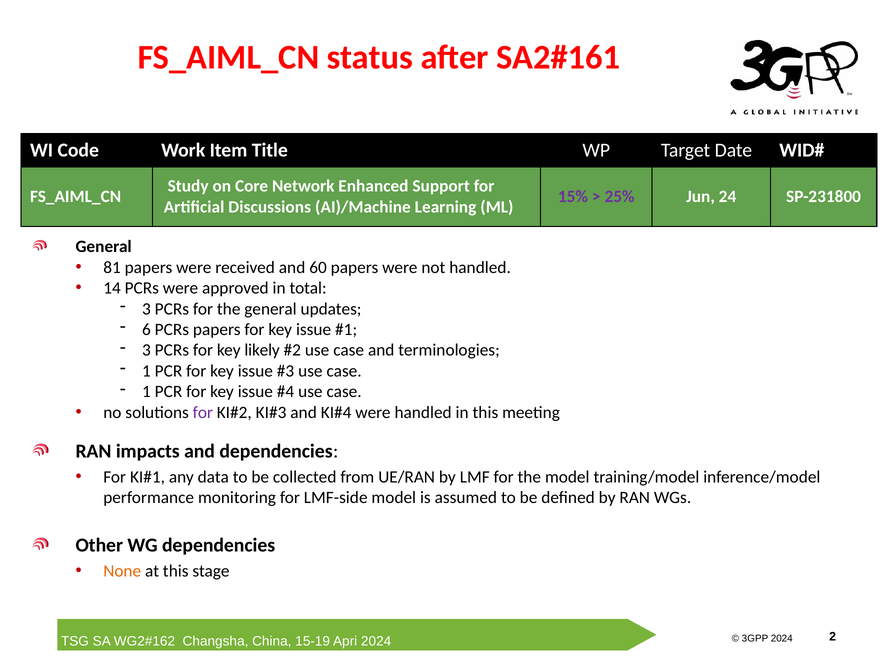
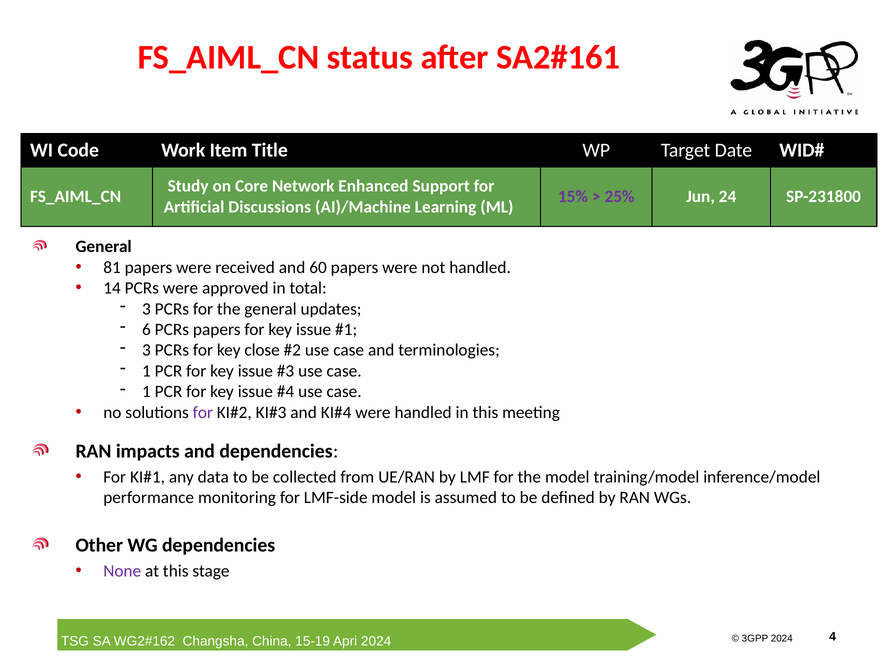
likely: likely -> close (262, 350)
None colour: orange -> purple (122, 571)
2: 2 -> 4 (833, 637)
